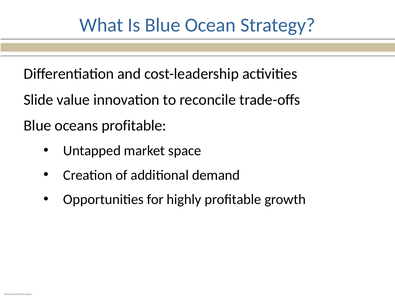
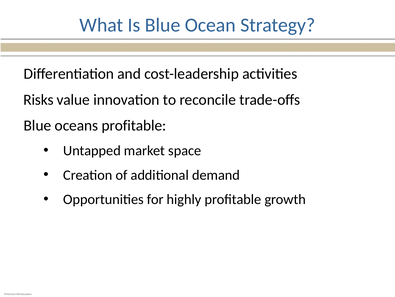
Slide: Slide -> Risks (39, 99)
